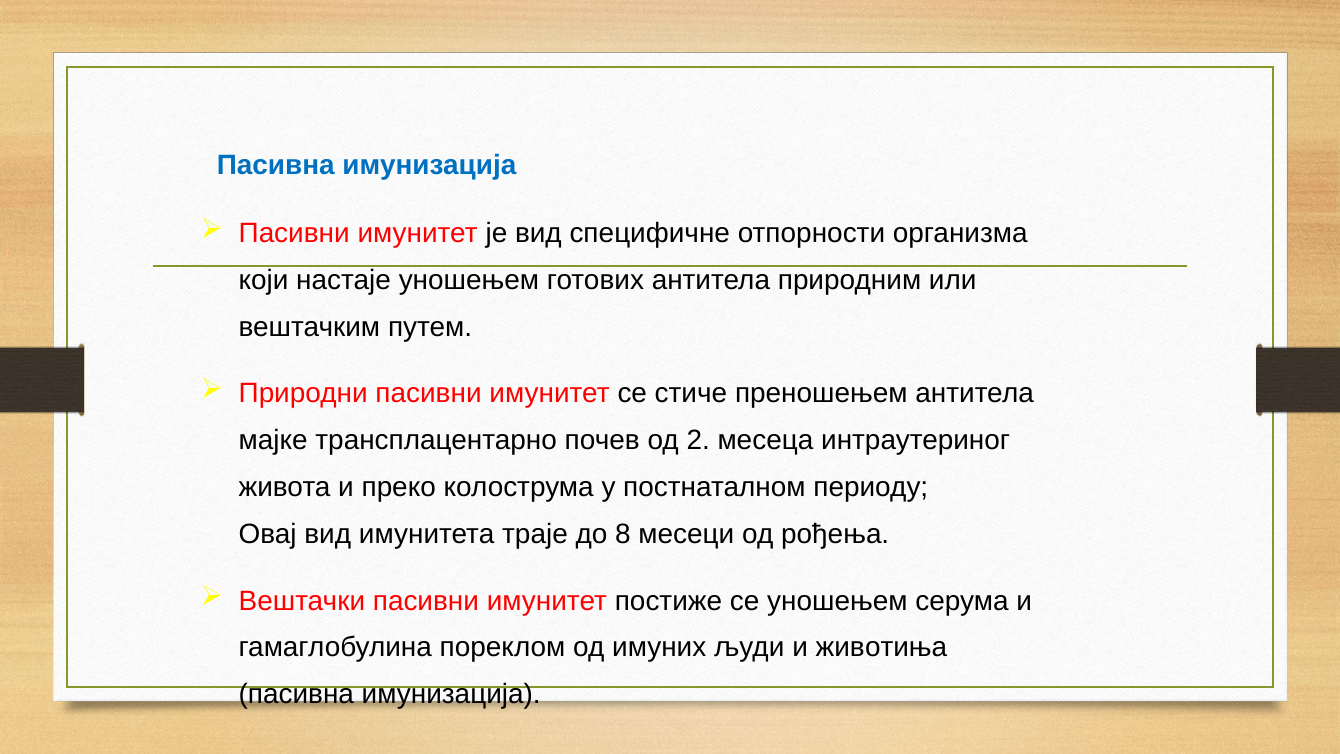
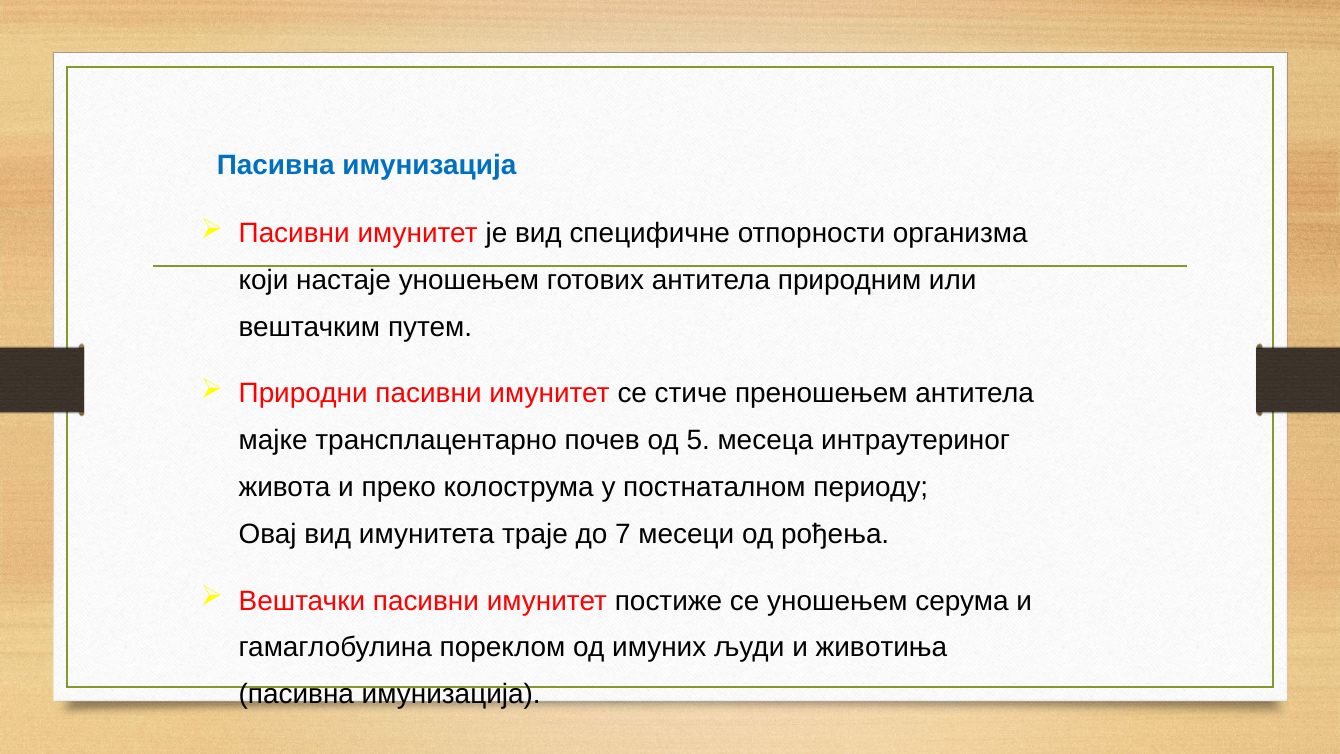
2: 2 -> 5 (698, 440)
8: 8 -> 7 (623, 534)
